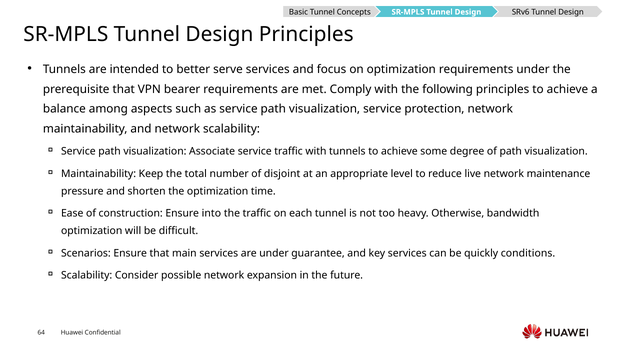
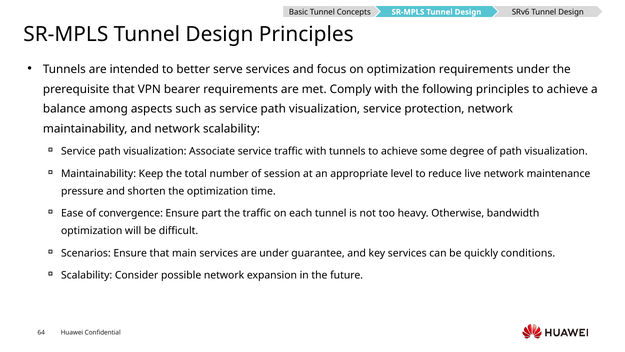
disjoint: disjoint -> session (282, 174)
construction: construction -> convergence (131, 213)
into: into -> part (211, 213)
